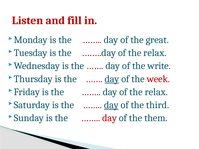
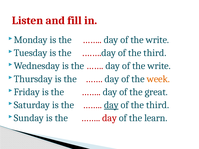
great: great -> write (157, 40)
.…….day of the relax: relax -> third (155, 53)
day underline: present -> none (112, 79)
week colour: red -> orange (158, 79)
day of the relax: relax -> great (156, 92)
them: them -> learn (156, 118)
